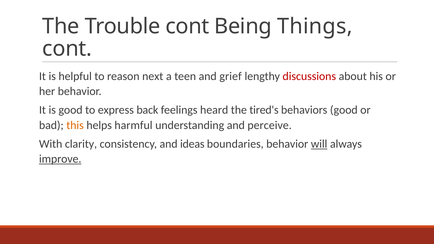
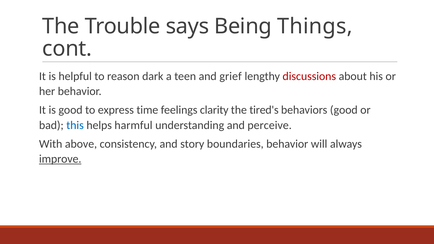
Trouble cont: cont -> says (187, 26)
next: next -> dark (153, 76)
back: back -> time (147, 110)
heard: heard -> clarity (214, 110)
this colour: orange -> blue (75, 125)
clarity: clarity -> above (81, 144)
ideas: ideas -> story (192, 144)
will underline: present -> none (319, 144)
